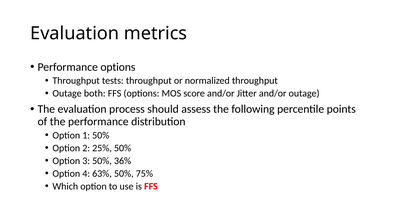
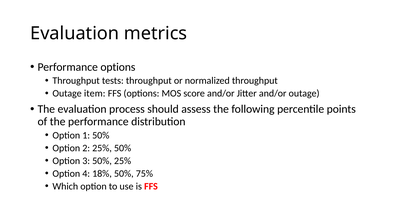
both: both -> item (95, 93)
50% 36%: 36% -> 25% (123, 161)
63%: 63% -> 18% (102, 173)
